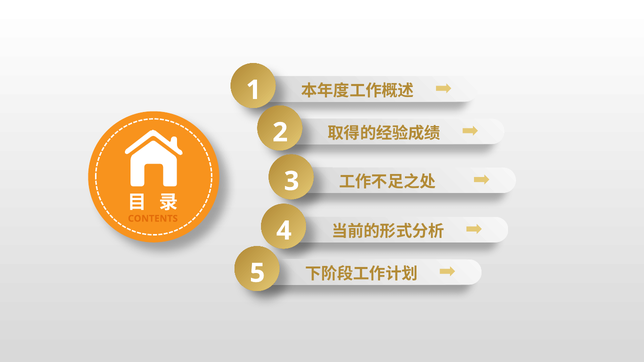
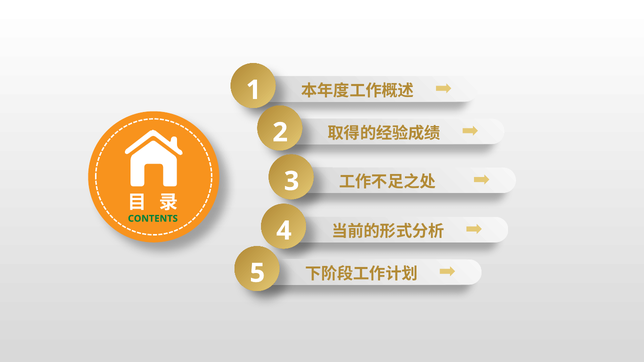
CONTENTS colour: orange -> green (153, 219)
